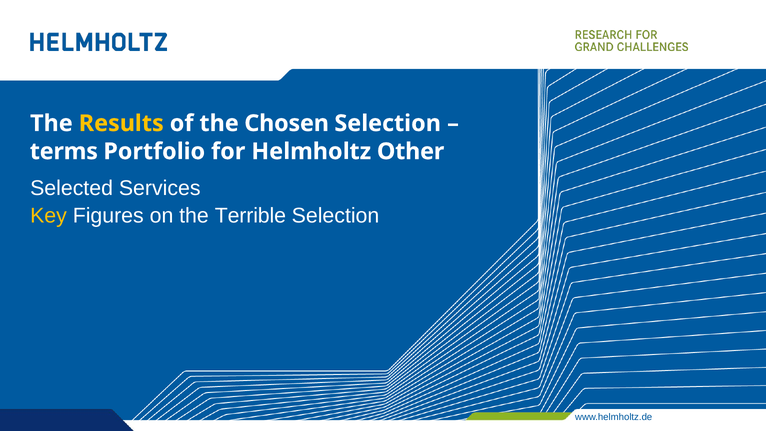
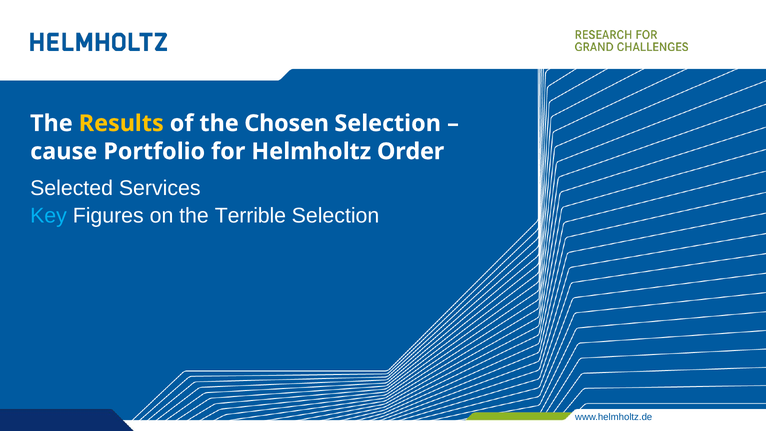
terms: terms -> cause (64, 151)
Other: Other -> Order (411, 151)
Key colour: yellow -> light blue (48, 216)
